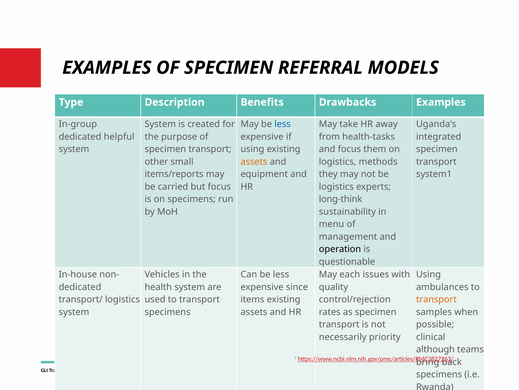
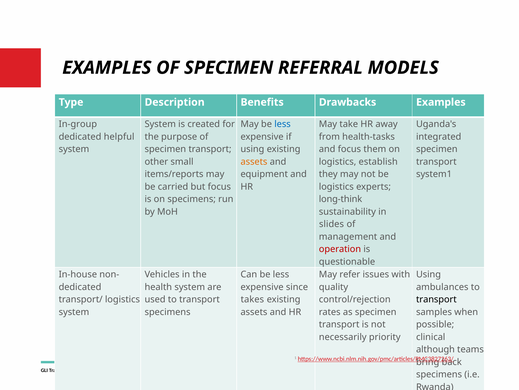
logistics methods: methods -> establish (378, 162)
menu: menu -> slides (332, 225)
operation colour: black -> red (340, 250)
each: each -> refer (350, 275)
items: items -> takes (252, 300)
transport colour: orange -> black (436, 300)
